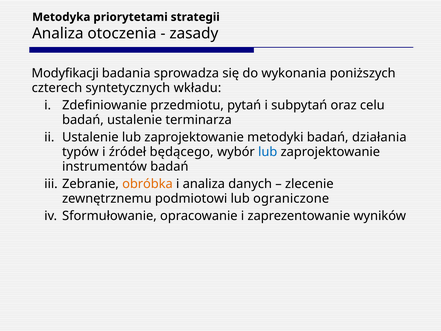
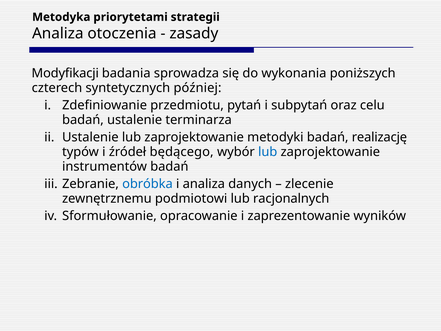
wkładu: wkładu -> później (197, 88)
działania: działania -> realizację (379, 137)
obróbka colour: orange -> blue (147, 184)
ograniczone: ograniczone -> racjonalnych (291, 198)
